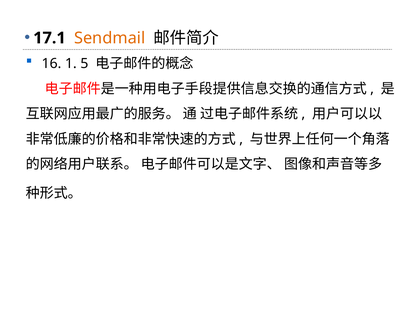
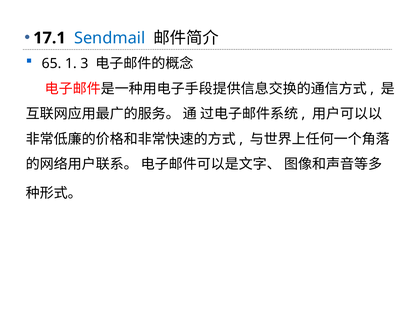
Sendmail colour: orange -> blue (110, 38)
16: 16 -> 65 (52, 64)
5: 5 -> 3 (84, 64)
